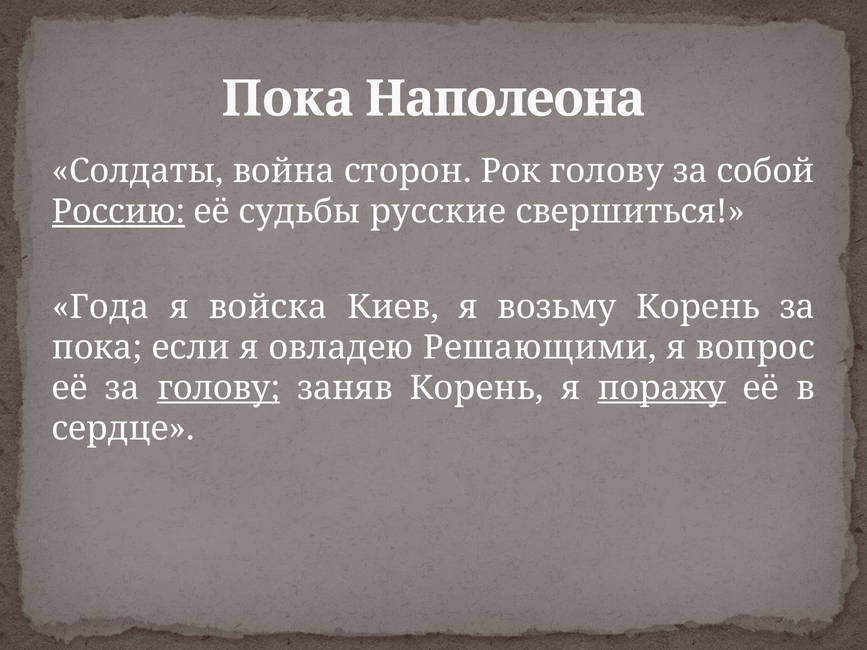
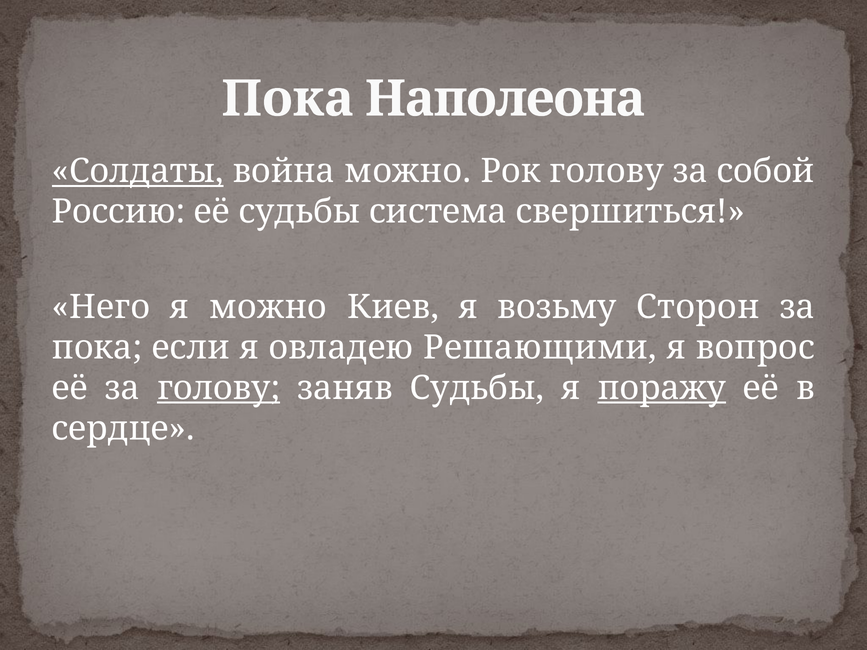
Солдаты underline: none -> present (138, 171)
война сторон: сторон -> можно (408, 171)
Россию underline: present -> none (119, 212)
русские: русские -> система (438, 212)
Года: Года -> Него (101, 307)
я войска: войска -> можно (268, 307)
возьму Корень: Корень -> Сторон (698, 307)
заняв Корень: Корень -> Судьбы (477, 388)
